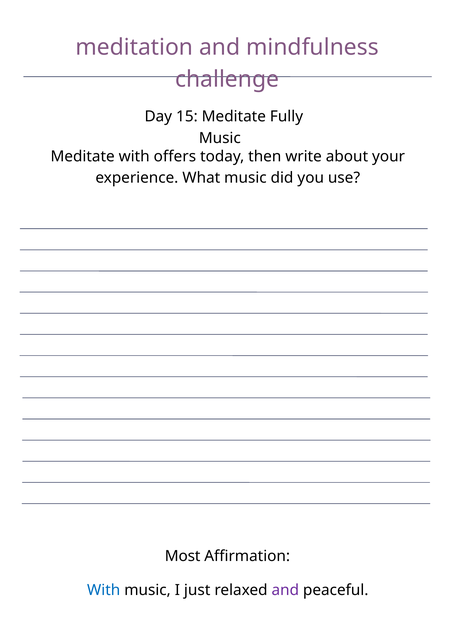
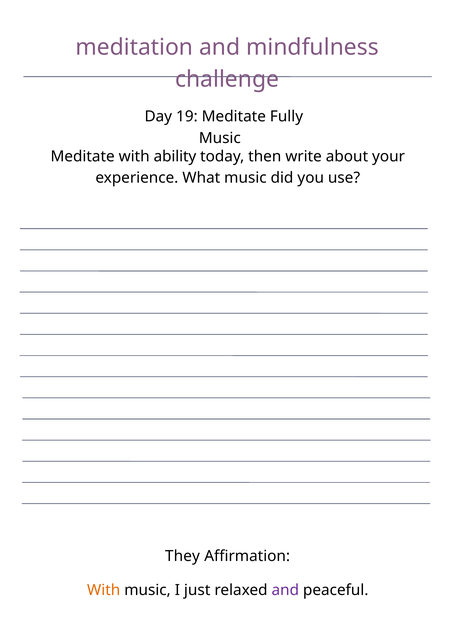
15: 15 -> 19 (187, 117)
offers: offers -> ability (175, 156)
Most: Most -> They (182, 556)
With colour: blue -> orange (104, 590)
